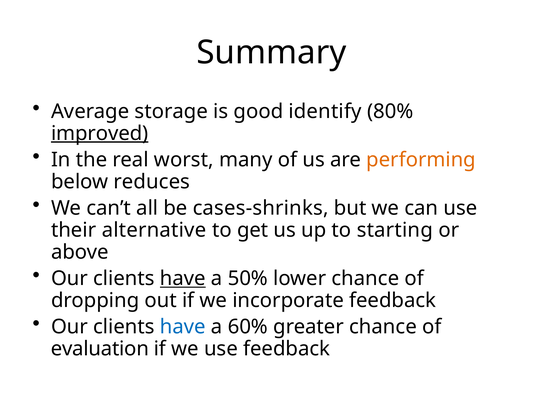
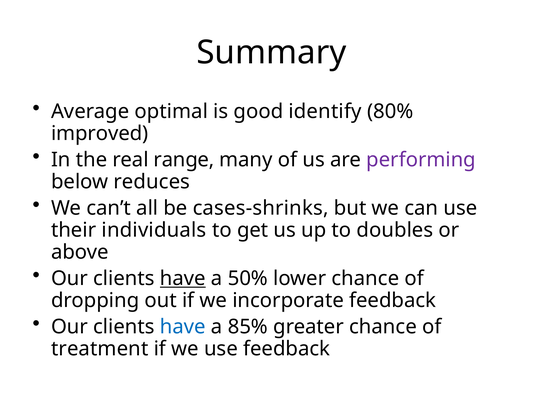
storage: storage -> optimal (171, 111)
improved underline: present -> none (100, 133)
worst: worst -> range (184, 160)
performing colour: orange -> purple (421, 160)
alternative: alternative -> individuals (154, 230)
starting: starting -> doubles (395, 230)
60%: 60% -> 85% (248, 327)
evaluation: evaluation -> treatment (100, 349)
